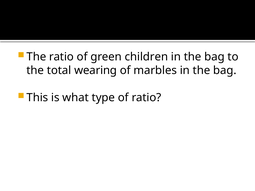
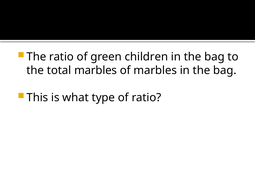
total wearing: wearing -> marbles (96, 71)
